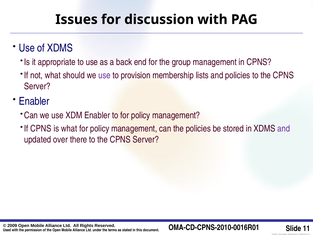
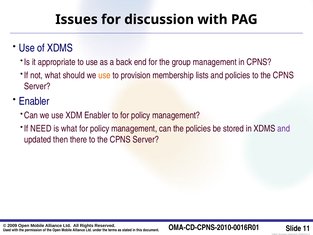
use colour: purple -> orange (104, 75)
If CPNS: CPNS -> NEED (41, 128)
over: over -> then (61, 139)
